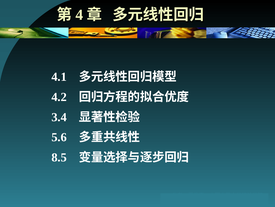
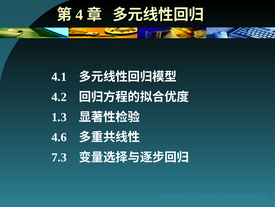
3.4: 3.4 -> 1.3 (59, 117)
5.6: 5.6 -> 4.6 (59, 137)
8.5: 8.5 -> 7.3 (59, 157)
